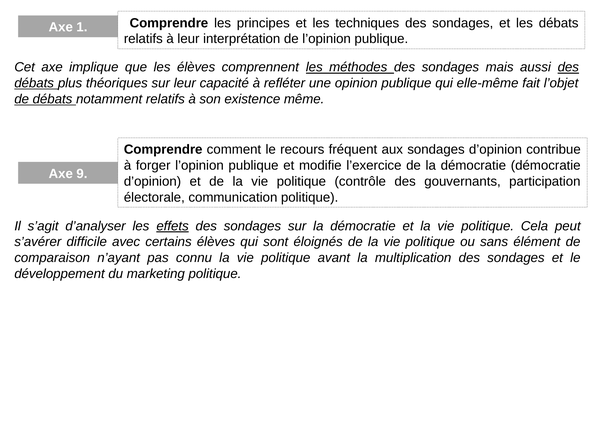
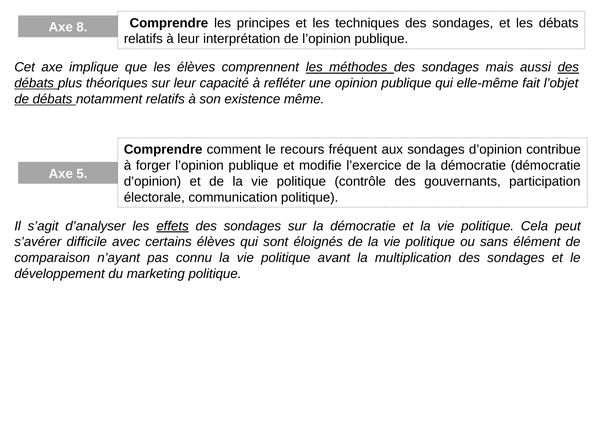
1: 1 -> 8 (82, 27)
9: 9 -> 5 (82, 174)
